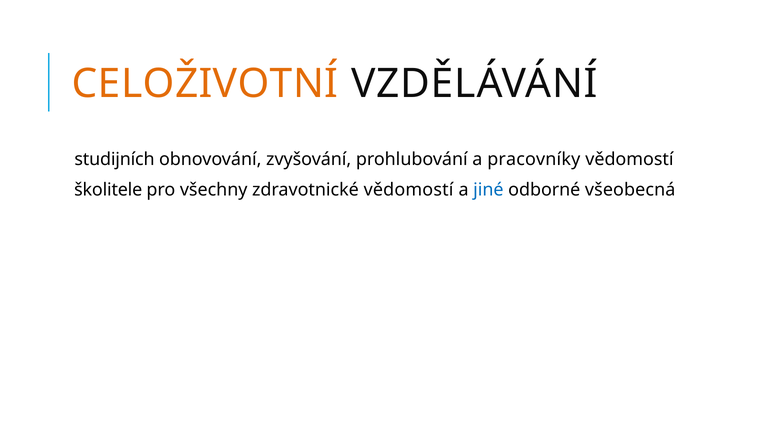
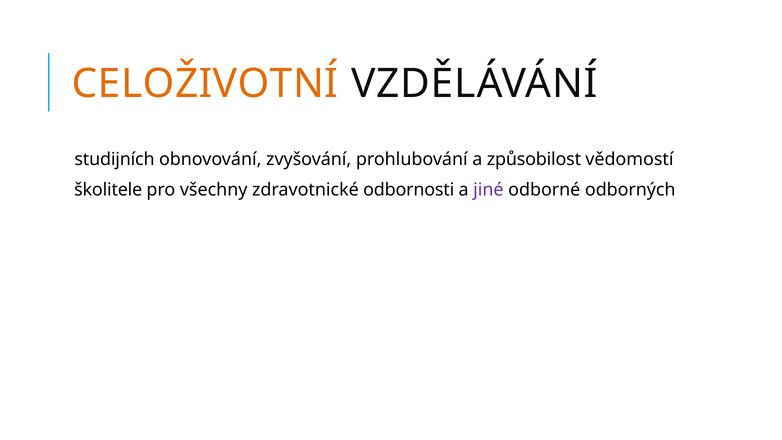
pracovníky: pracovníky -> způsobilost (534, 159)
zdravotnické vědomostí: vědomostí -> odbornosti (409, 190)
jiné colour: blue -> purple (488, 190)
všeobecná: všeobecná -> odborných (630, 190)
